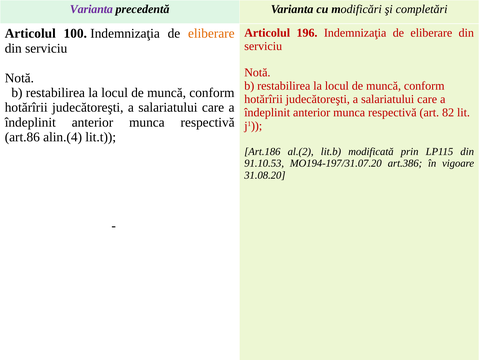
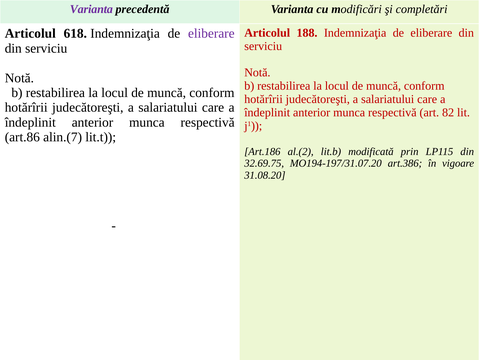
196: 196 -> 188 (307, 33)
100: 100 -> 618 (75, 33)
eliberare colour: orange -> purple (211, 33)
alin.(4: alin.(4 -> alin.(7 (63, 137)
91.10.53: 91.10.53 -> 32.69.75 (264, 163)
